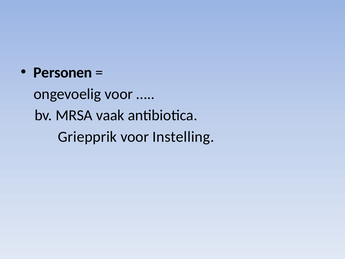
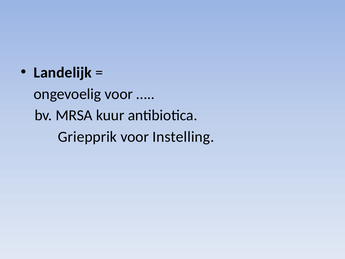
Personen: Personen -> Landelijk (63, 72)
vaak: vaak -> kuur (110, 115)
